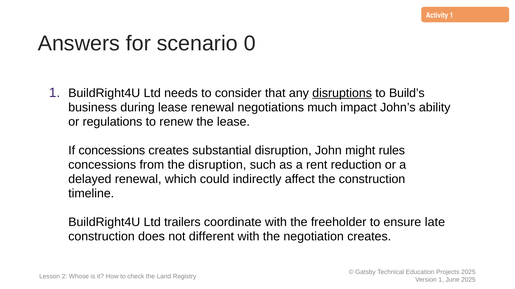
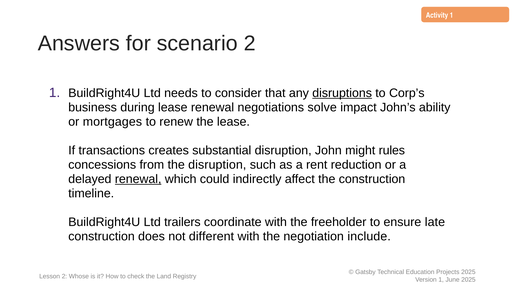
scenario 0: 0 -> 2 (250, 43)
Build’s: Build’s -> Corp’s (407, 93)
much: much -> solve (322, 108)
regulations: regulations -> mortgages (112, 122)
If concessions: concessions -> transactions (112, 151)
renewal underline: none -> present (138, 180)
negotiation creates: creates -> include (369, 237)
